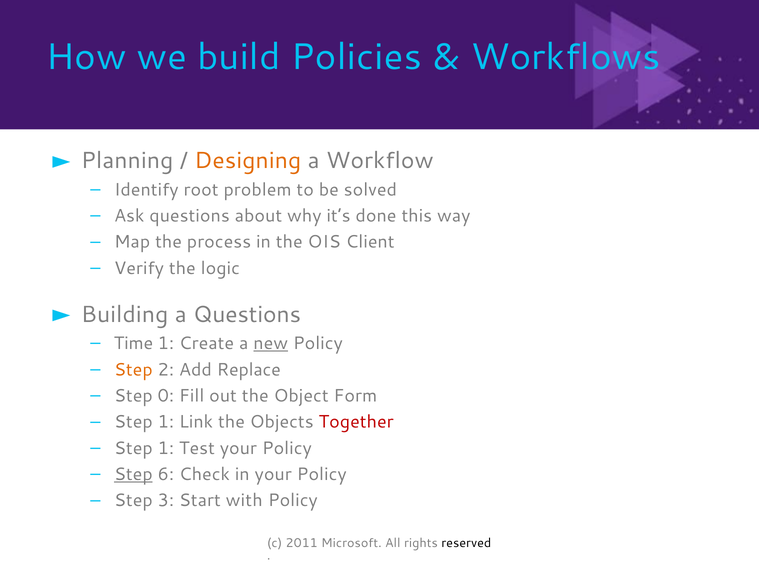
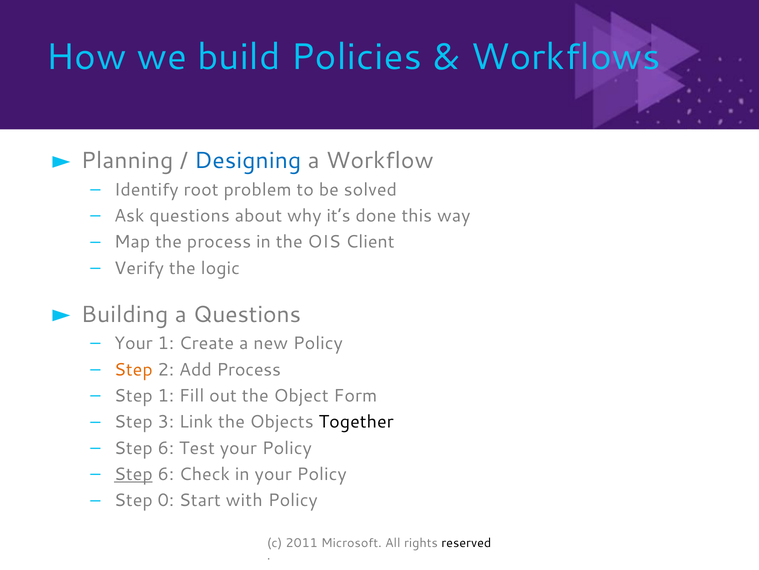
Designing colour: orange -> blue (248, 160)
Time: Time -> Your (133, 343)
new underline: present -> none (271, 343)
Add Replace: Replace -> Process (249, 369)
Step 0: 0 -> 1 (166, 395)
1: 1 -> 3 (166, 421)
Together colour: red -> black (356, 421)
1: 1 -> 6 (166, 448)
3: 3 -> 0 (166, 500)
